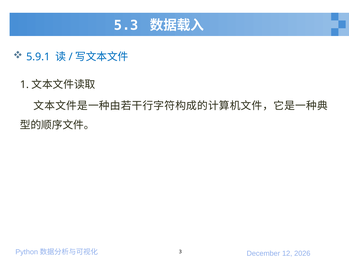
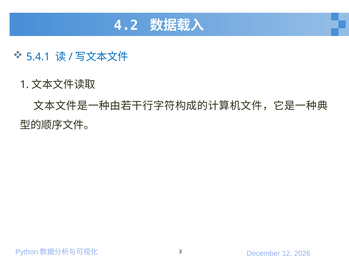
5.3: 5.3 -> 4.2 (126, 25)
5.9.1: 5.9.1 -> 5.4.1 (38, 57)
